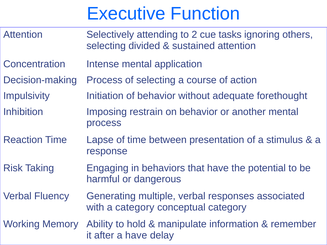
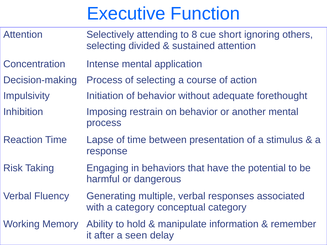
2: 2 -> 8 (194, 35)
tasks: tasks -> short (230, 35)
a have: have -> seen (136, 236)
